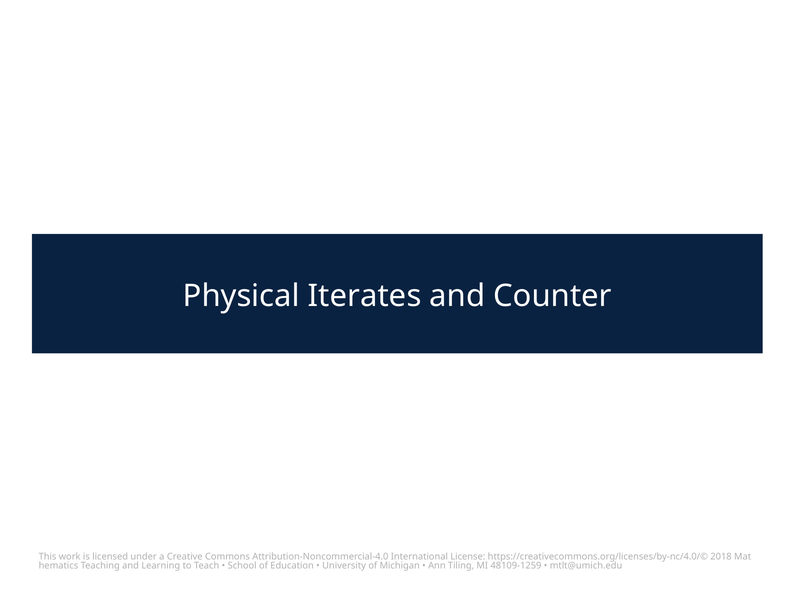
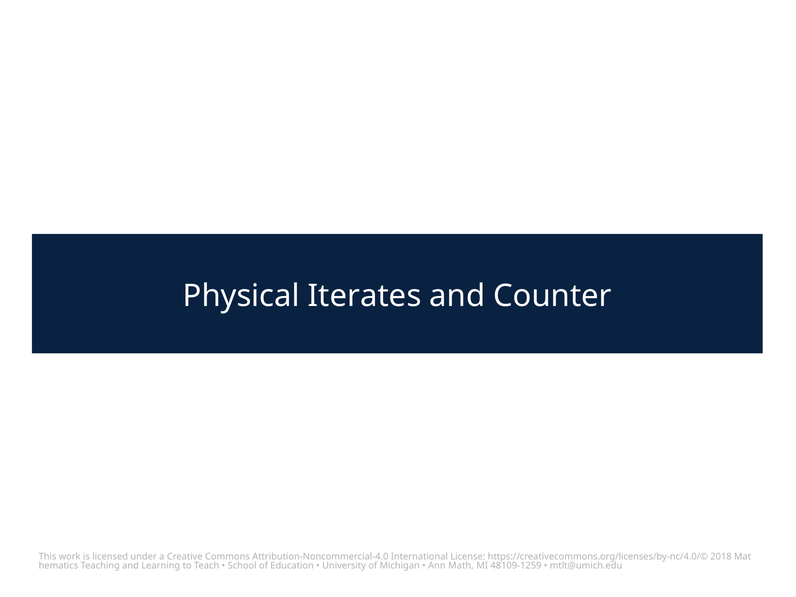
Tiling: Tiling -> Math (461, 566)
